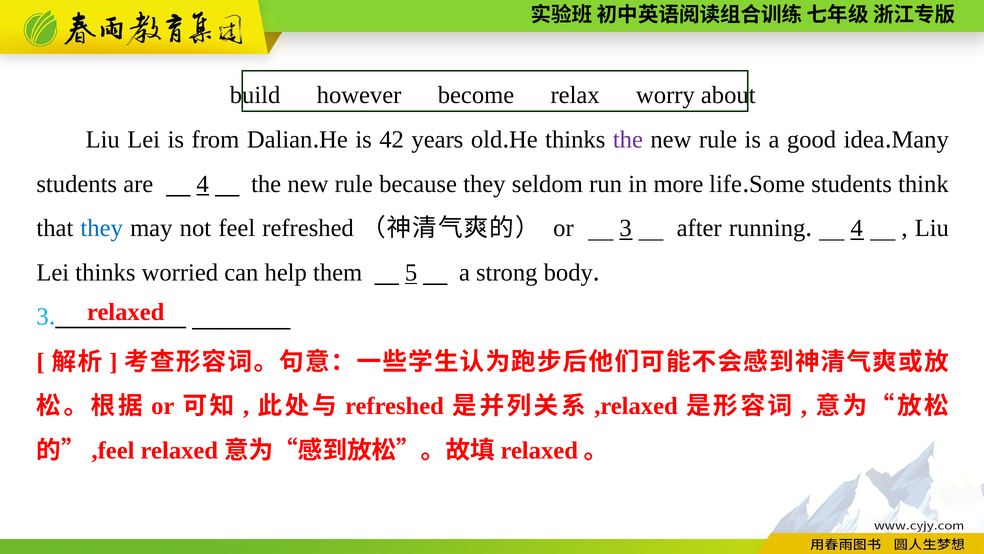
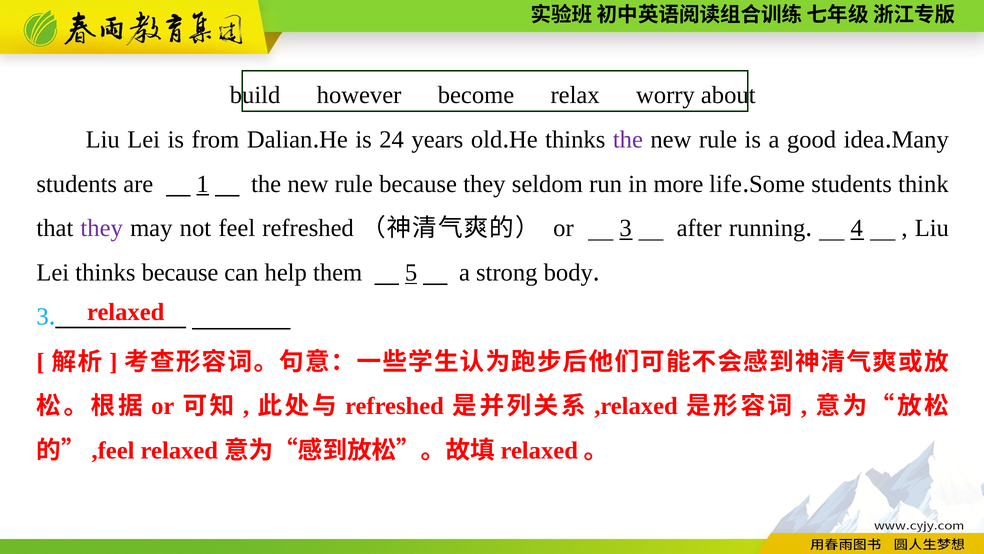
42: 42 -> 24 (392, 139)
are 4: 4 -> 1 (203, 184)
they colour: blue -> purple (102, 228)
thinks worried: worried -> because (180, 272)
